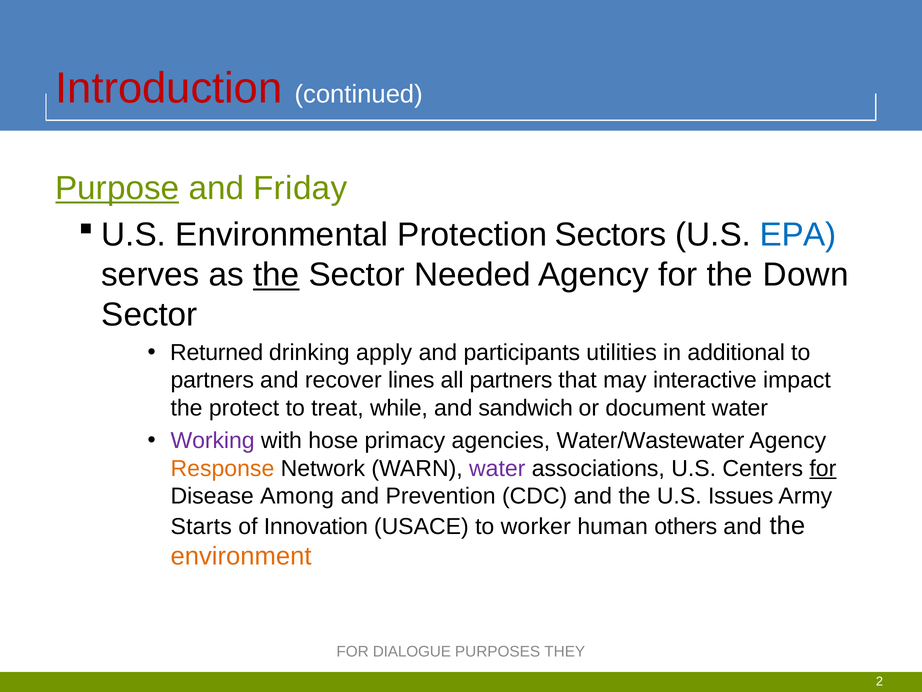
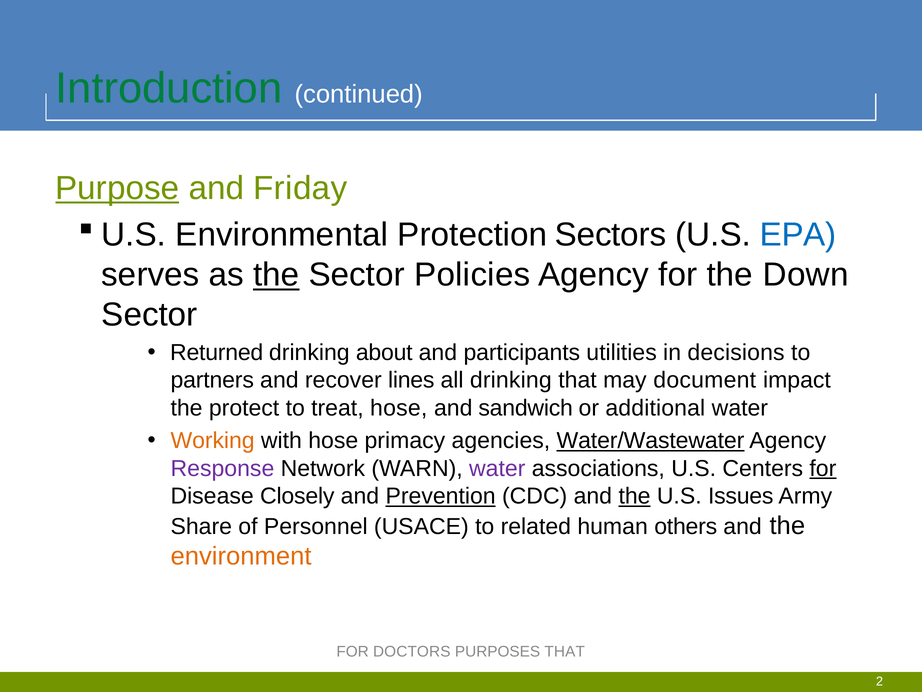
Introduction colour: red -> green (169, 88)
Needed: Needed -> Policies (472, 275)
apply: apply -> about (384, 352)
additional: additional -> decisions (736, 352)
all partners: partners -> drinking (511, 380)
interactive: interactive -> document (705, 380)
treat while: while -> hose (399, 408)
document: document -> additional (655, 408)
Working colour: purple -> orange (213, 440)
Water/Wastewater underline: none -> present (650, 440)
Response colour: orange -> purple (222, 468)
Among: Among -> Closely (297, 496)
Prevention underline: none -> present (441, 496)
the underline: none -> present (635, 496)
Starts: Starts -> Share (201, 526)
Innovation: Innovation -> Personnel (316, 526)
worker: worker -> related (536, 526)
DIALOGUE: DIALOGUE -> DOCTORS (412, 651)
PURPOSES THEY: THEY -> THAT (565, 651)
